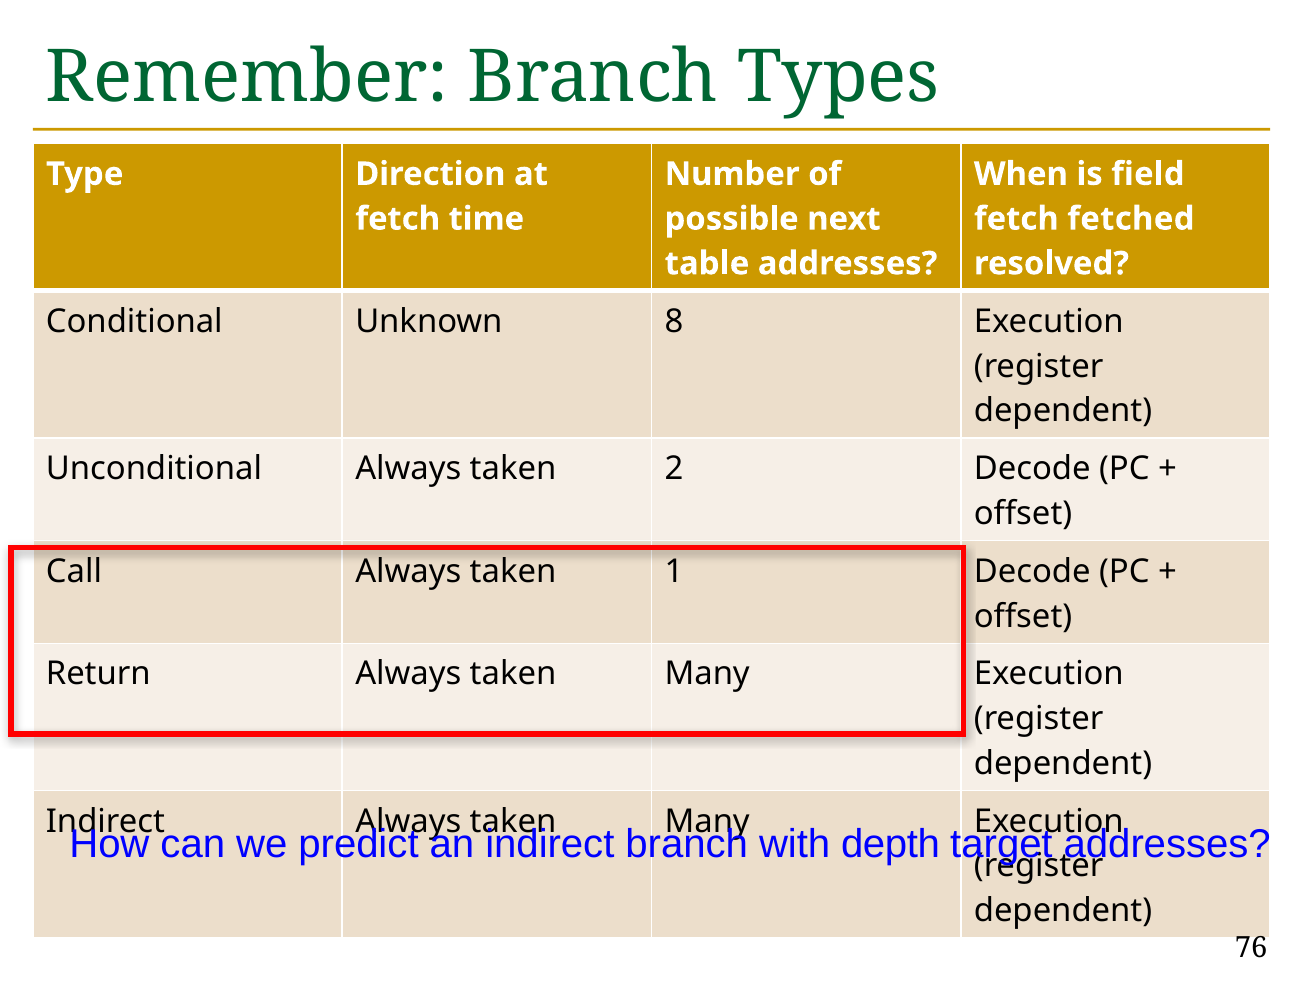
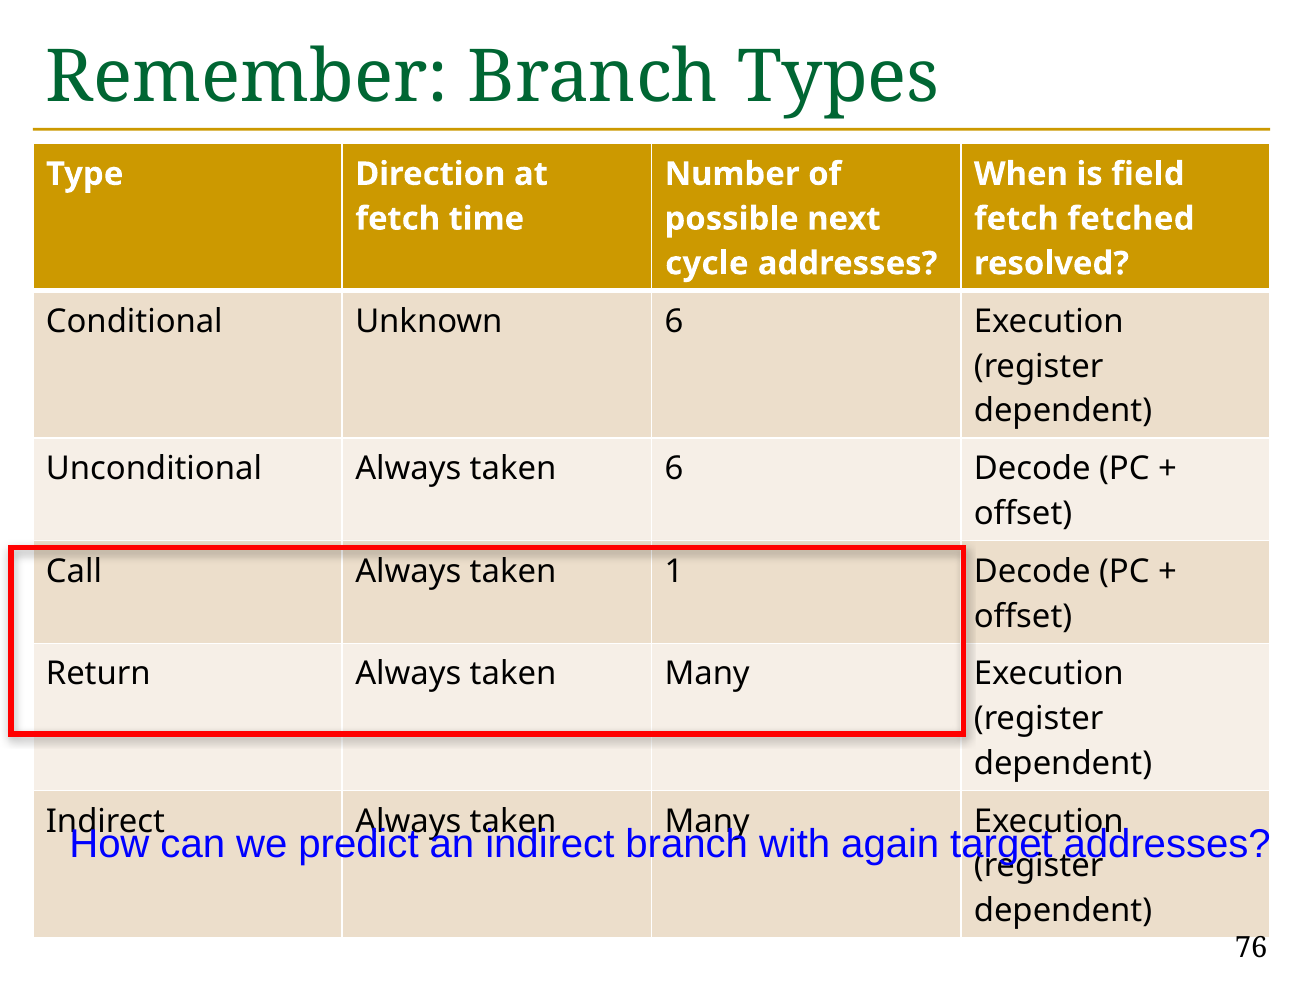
table: table -> cycle (707, 263)
Unknown 8: 8 -> 6 (674, 321)
taken 2: 2 -> 6 (674, 469)
depth: depth -> again (890, 844)
